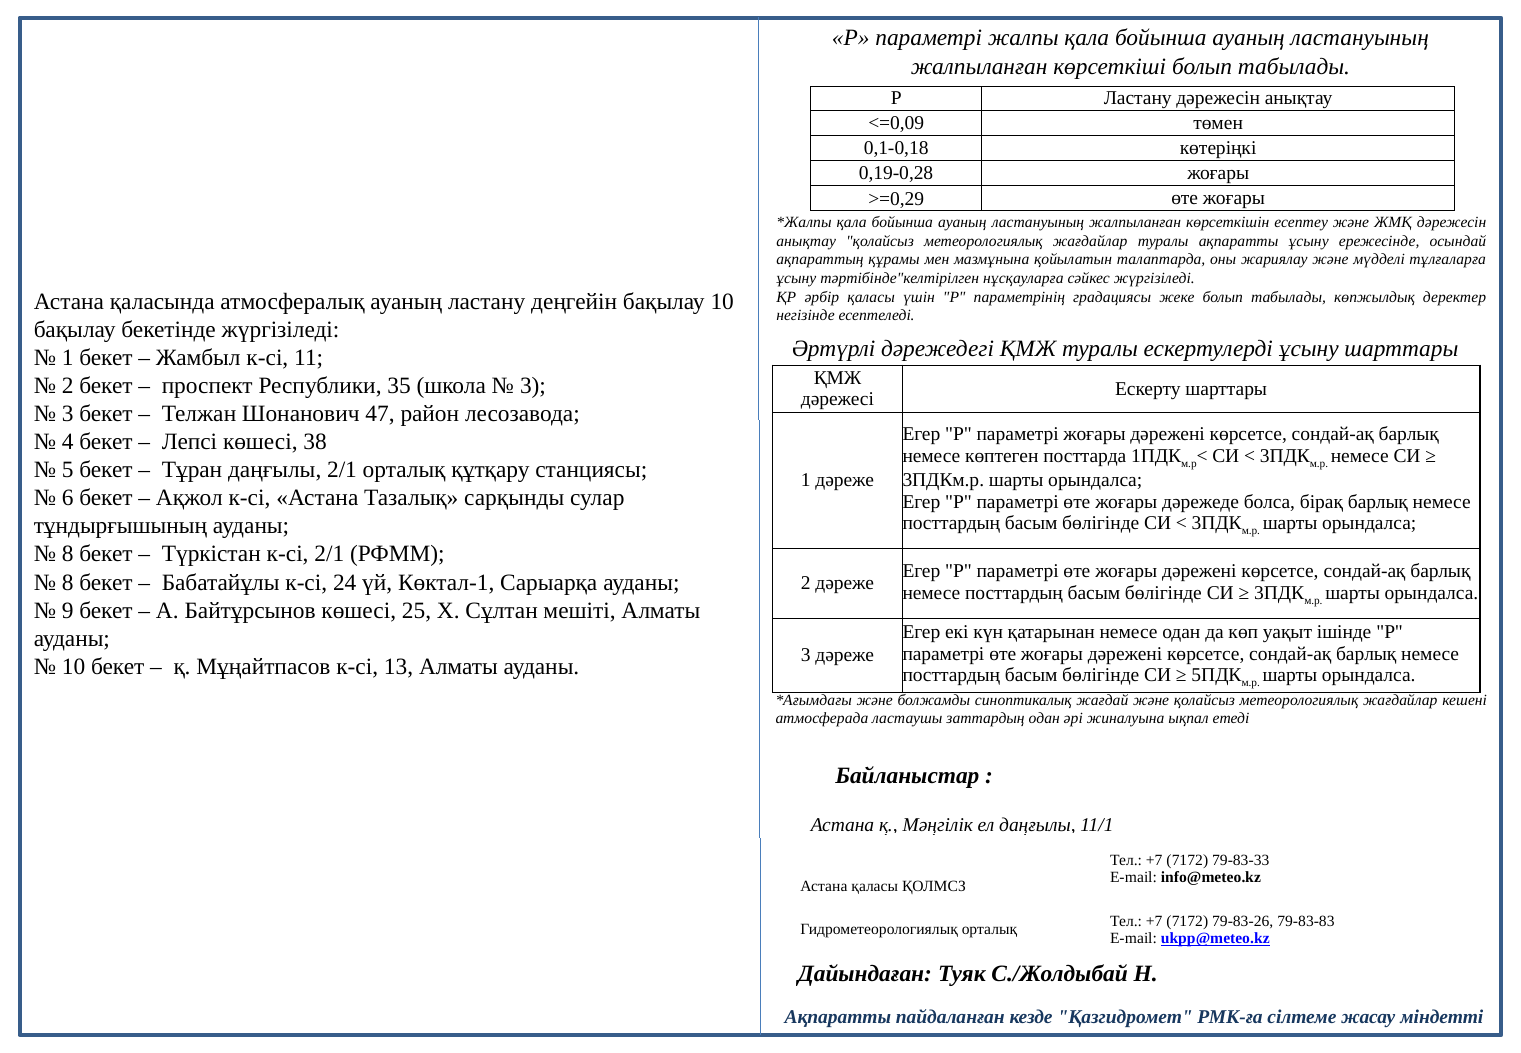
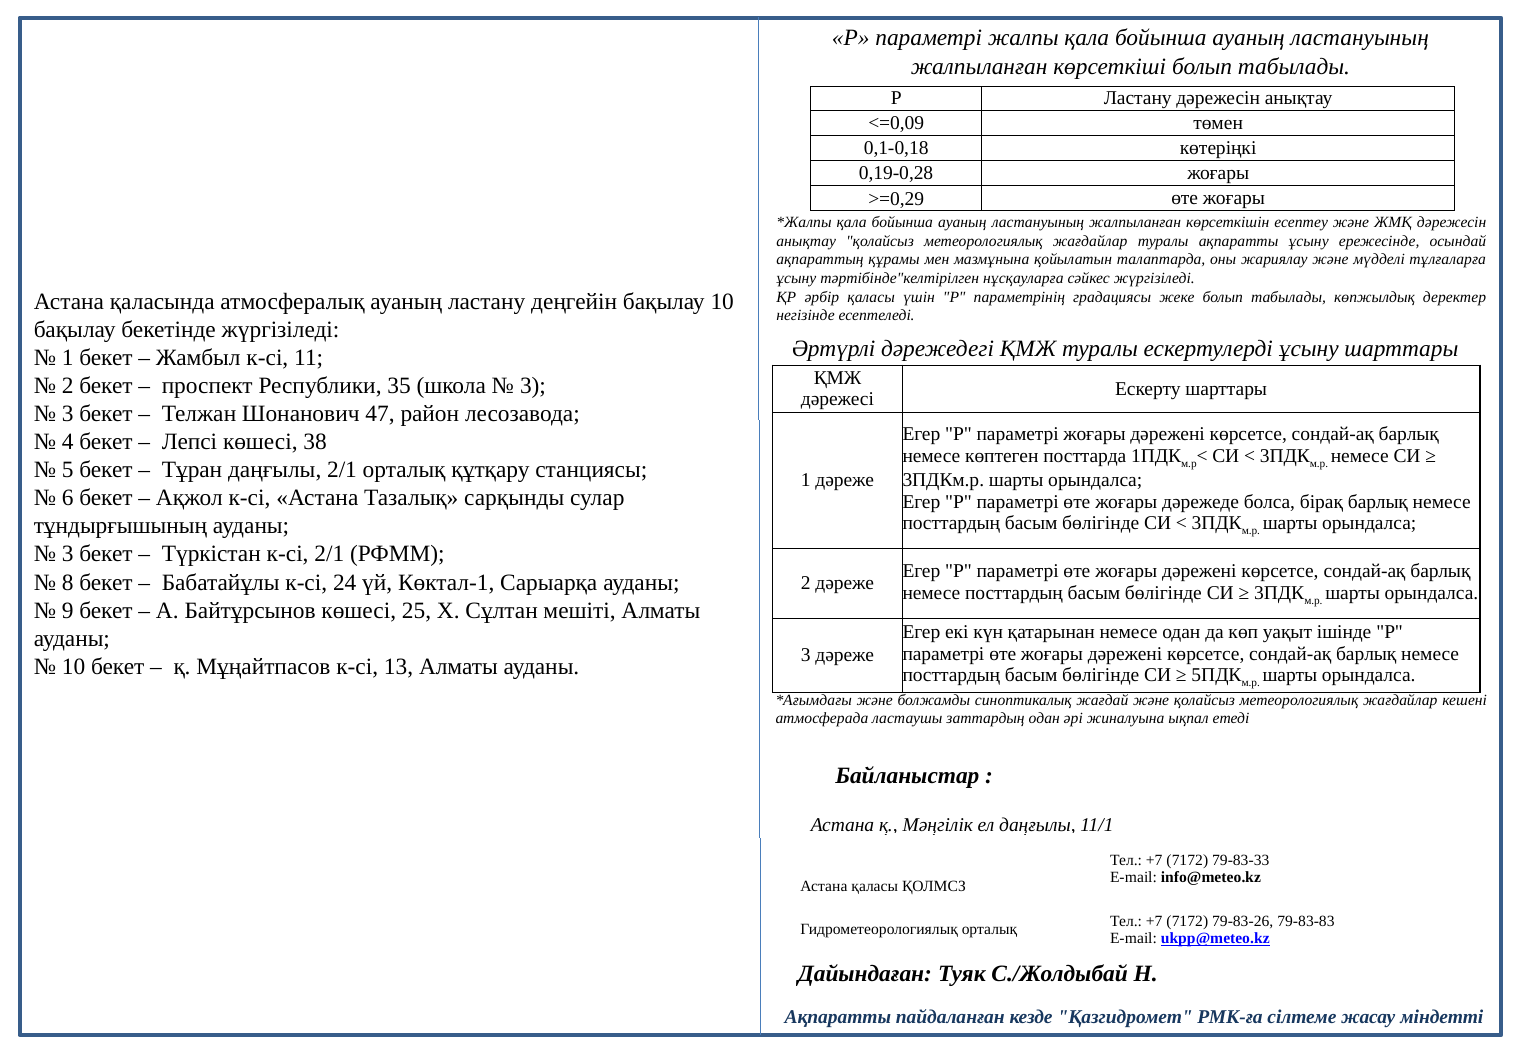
8: 8 -> 3 (68, 554)
